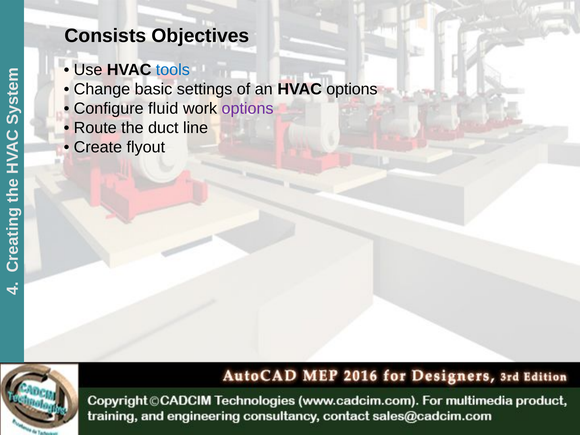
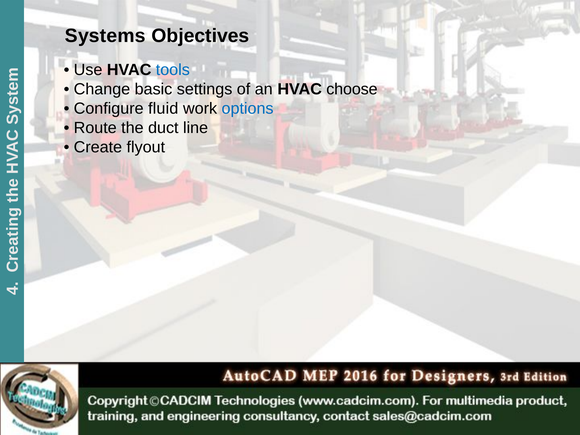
Consists: Consists -> Systems (105, 36)
HVAC options: options -> choose (352, 89)
options colour: purple -> blue (248, 108)
